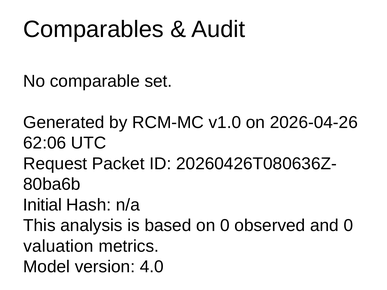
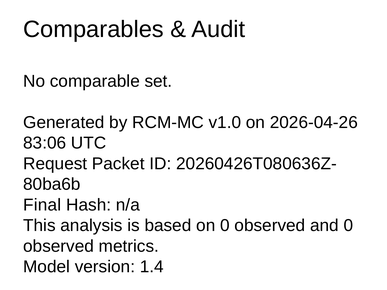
62:06: 62:06 -> 83:06 (45, 143)
Initial: Initial -> Final (42, 205)
valuation: valuation -> observed (59, 246)
4.0: 4.0 -> 1.4 (152, 267)
